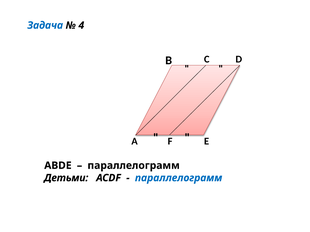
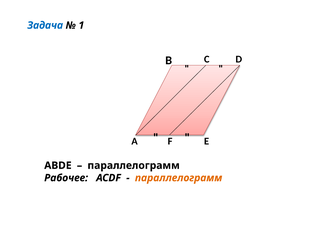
4: 4 -> 1 (81, 25)
Детьми: Детьми -> Рабочее (66, 178)
параллелограмм colour: blue -> orange (179, 178)
